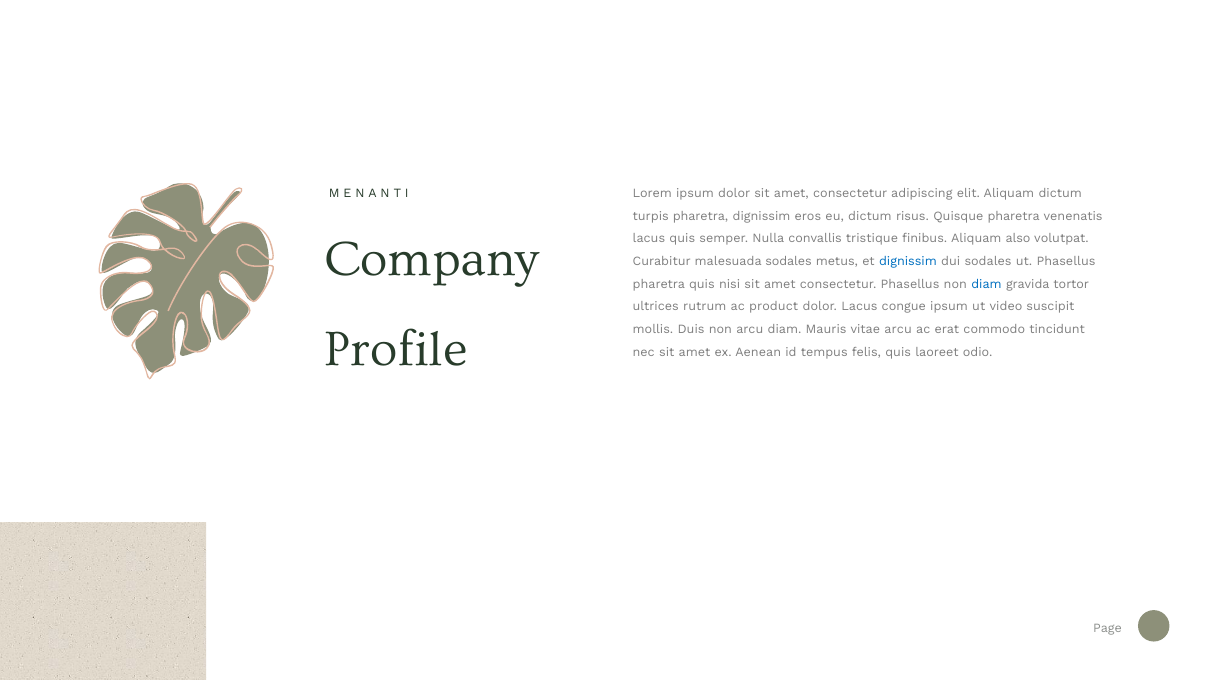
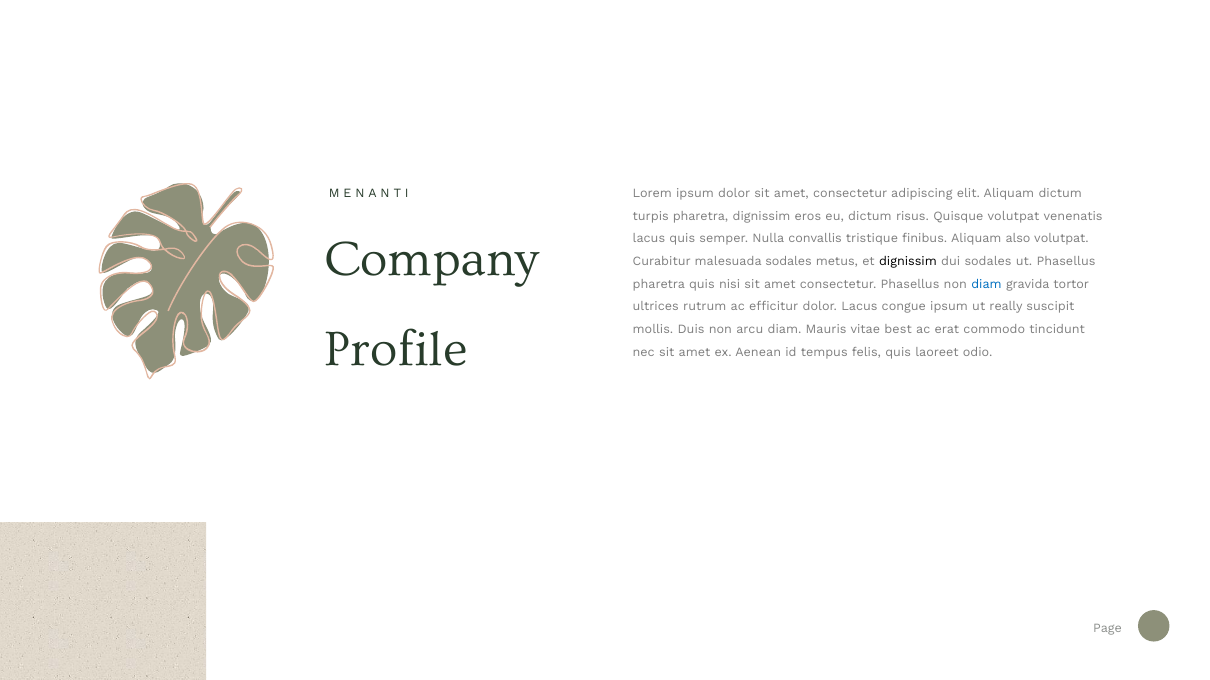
Quisque pharetra: pharetra -> volutpat (1014, 216)
dignissim colour: blue -> black (908, 262)
product: product -> efficitur (774, 307)
video: video -> really (1006, 307)
vitae arcu: arcu -> best (898, 330)
